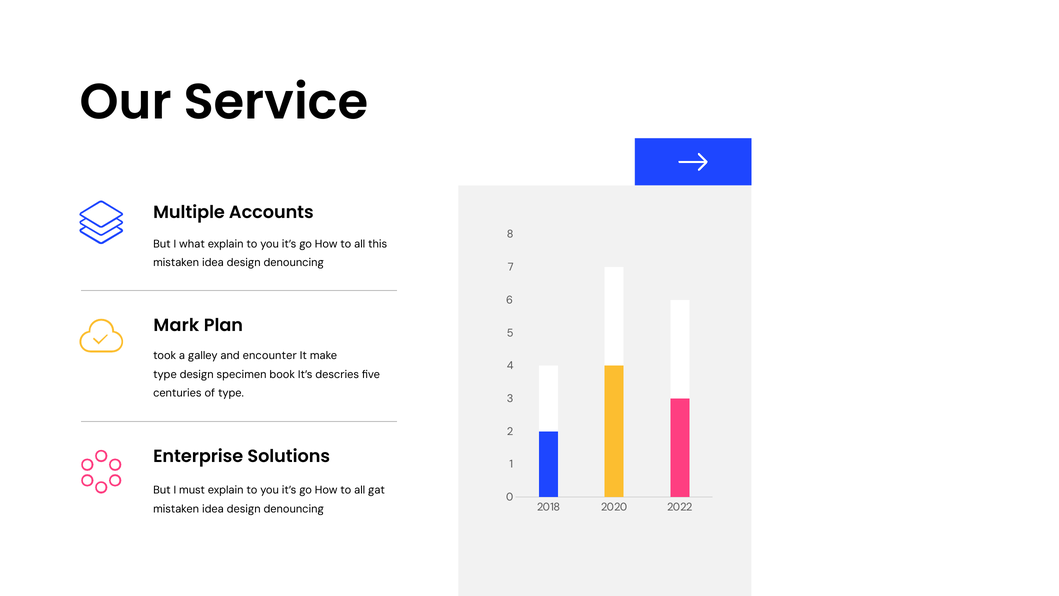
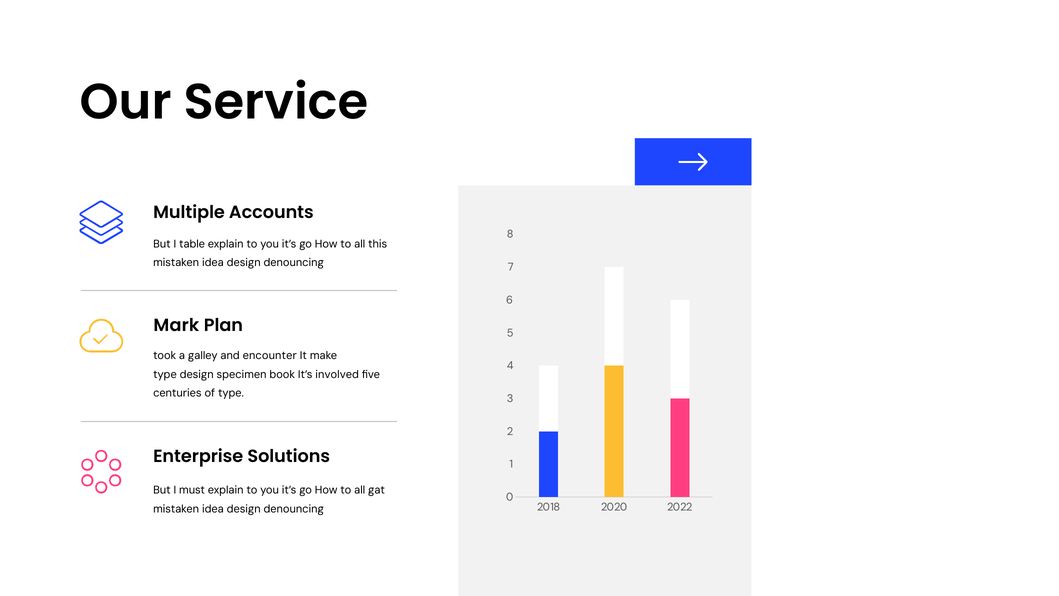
what: what -> table (192, 244)
descries: descries -> involved (337, 374)
